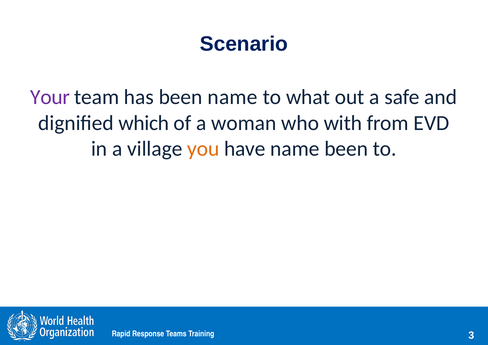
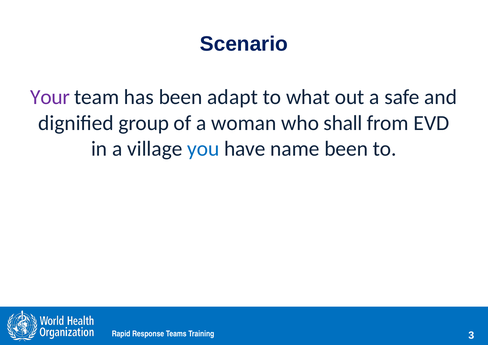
been name: name -> adapt (233, 97)
which: which -> group (144, 123)
with: with -> shall (343, 123)
you colour: orange -> blue (203, 149)
